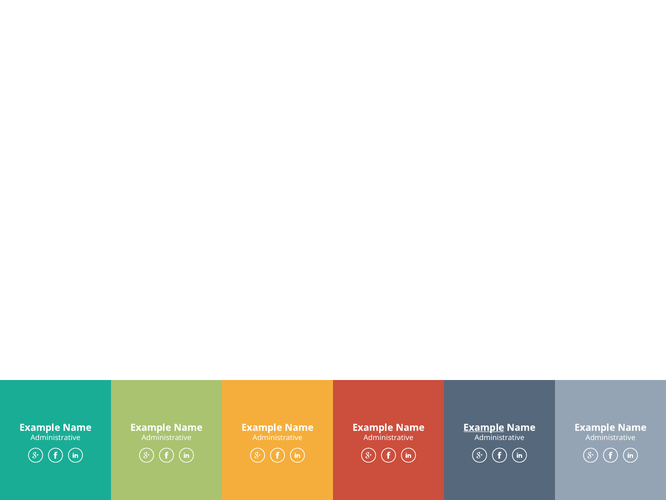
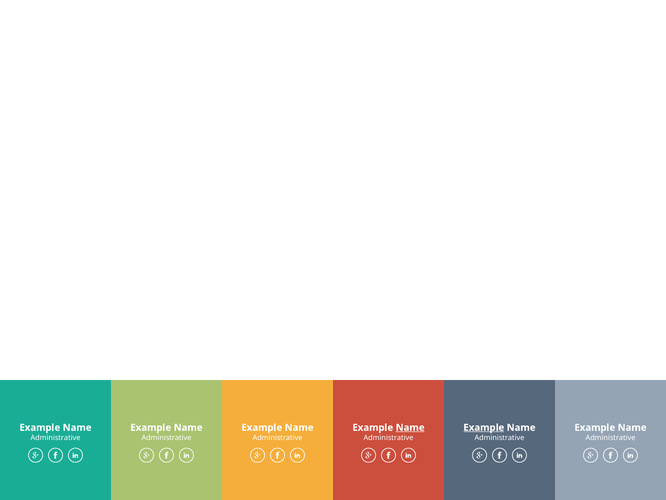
Name underline: none -> present (410, 427)
